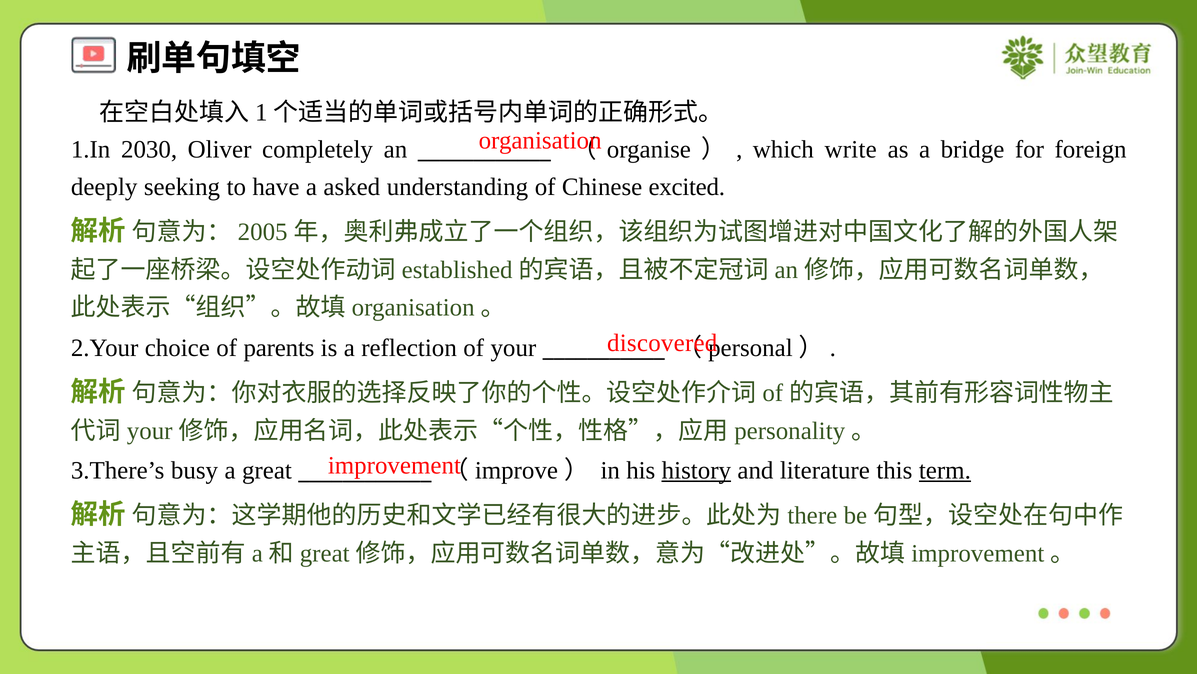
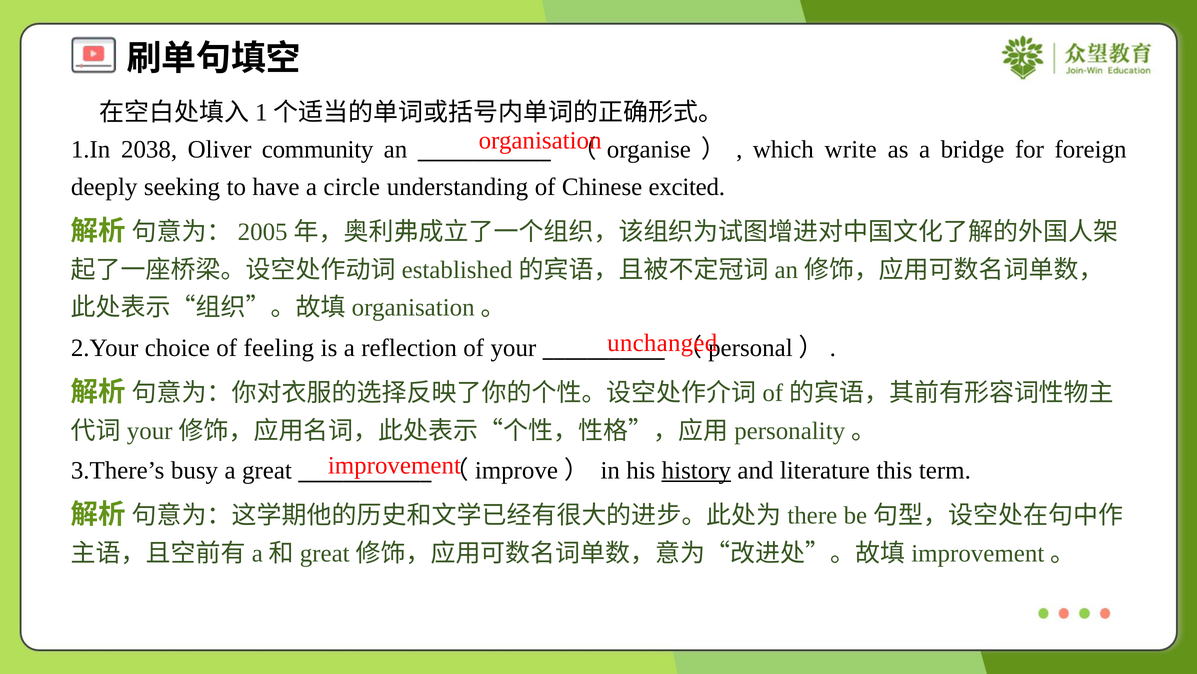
2030: 2030 -> 2038 (149, 150)
completely: completely -> community (318, 150)
asked: asked -> circle (352, 187)
discovered: discovered -> unchanged (662, 343)
parents: parents -> feeling (279, 348)
term underline: present -> none (945, 470)
